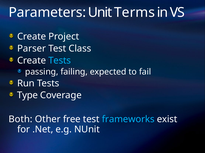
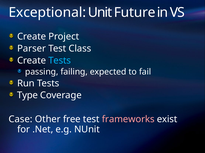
Parameters: Parameters -> Exceptional (47, 12)
Terms: Terms -> Future (135, 12)
Both: Both -> Case (20, 120)
frameworks colour: light blue -> pink (128, 120)
